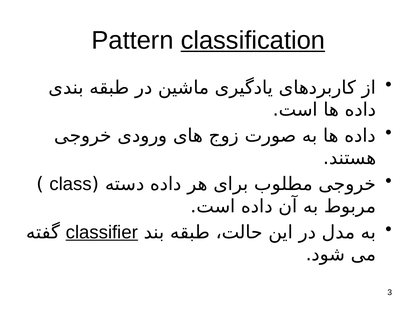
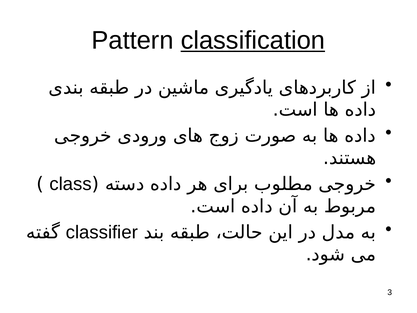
classifier underline: present -> none (102, 232)
